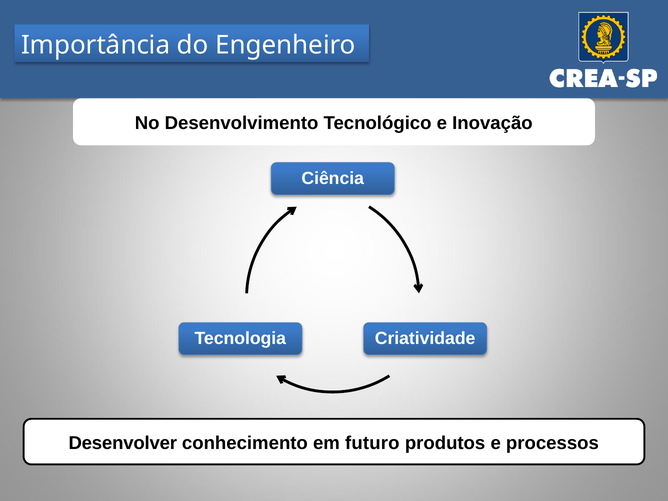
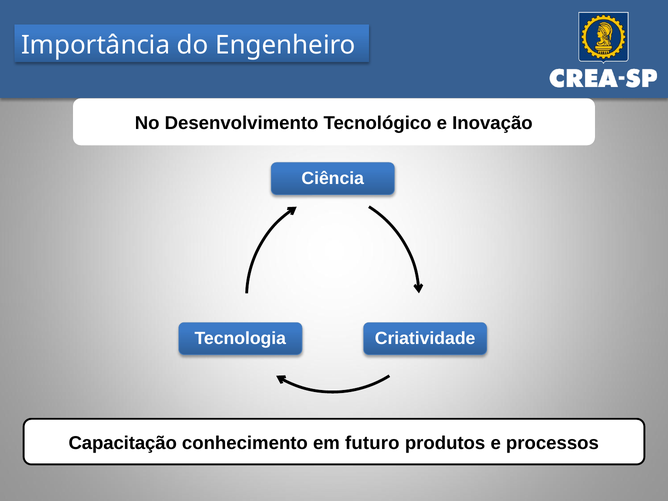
Desenvolver: Desenvolver -> Capacitação (123, 443)
